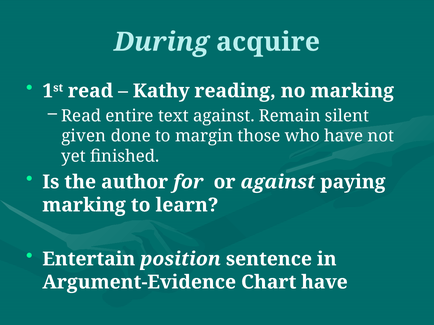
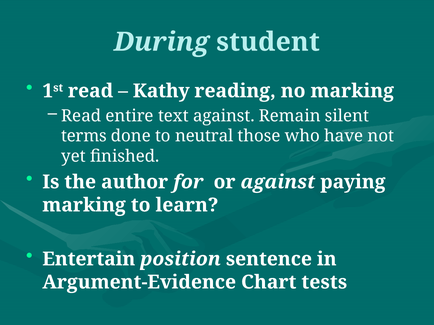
acquire: acquire -> student (268, 42)
given: given -> terms (84, 136)
margin: margin -> neutral (204, 136)
Chart have: have -> tests (324, 283)
